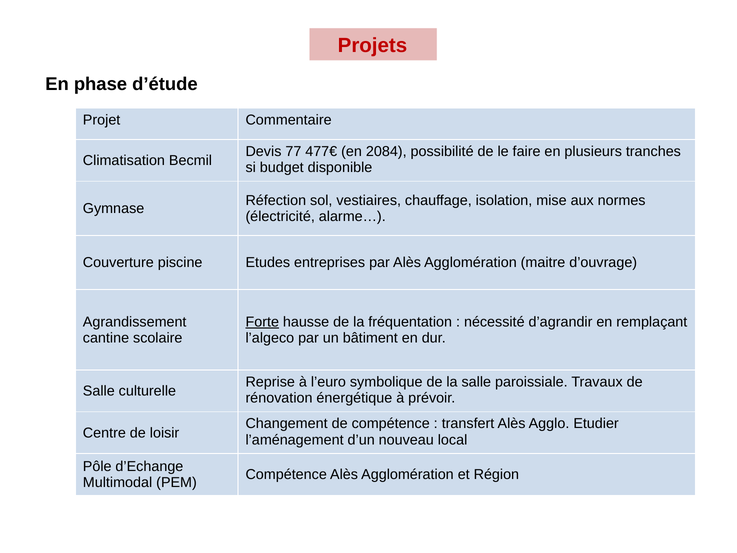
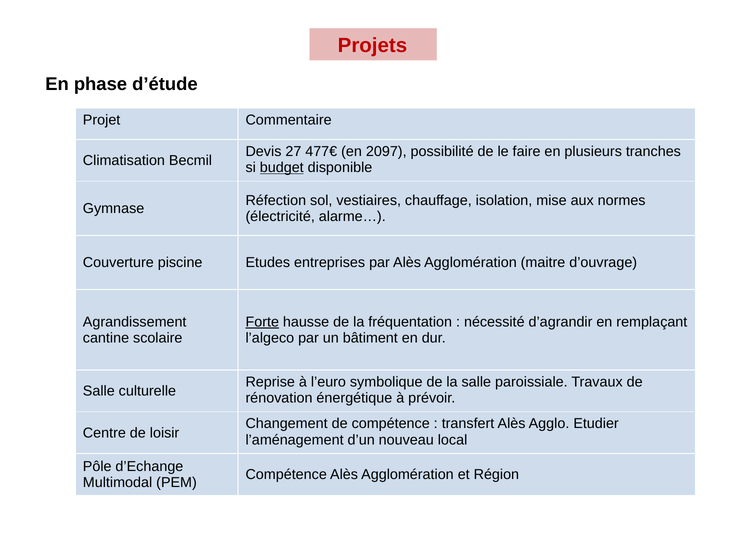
77: 77 -> 27 (293, 151)
2084: 2084 -> 2097 (386, 151)
budget underline: none -> present (282, 167)
